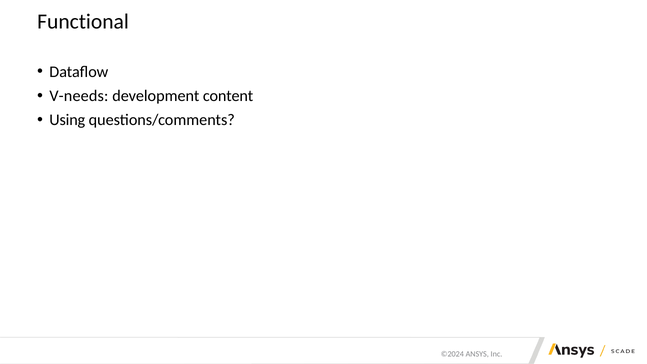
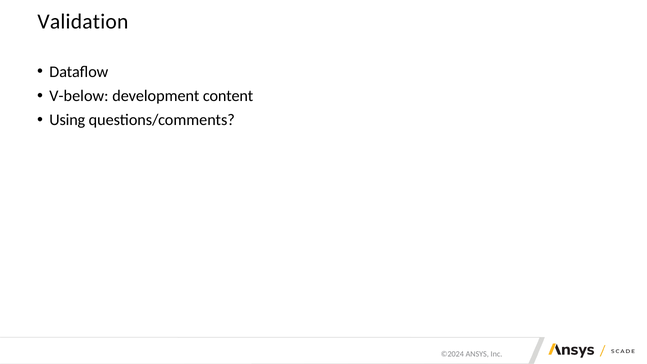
Functional: Functional -> Validation (83, 22)
V-needs: V-needs -> V-below (79, 96)
